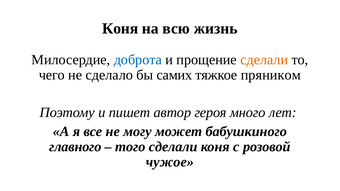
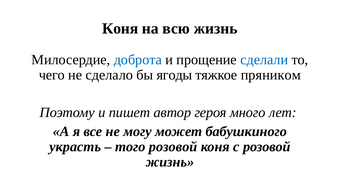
сделали colour: orange -> blue (264, 60)
самих: самих -> ягоды (174, 75)
главного: главного -> украсть (75, 147)
того сделали: сделали -> розовой (173, 147)
чужое: чужое -> жизнь (170, 162)
